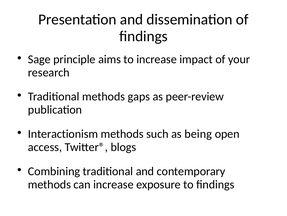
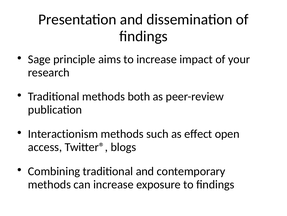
gaps: gaps -> both (139, 96)
being: being -> effect (198, 133)
